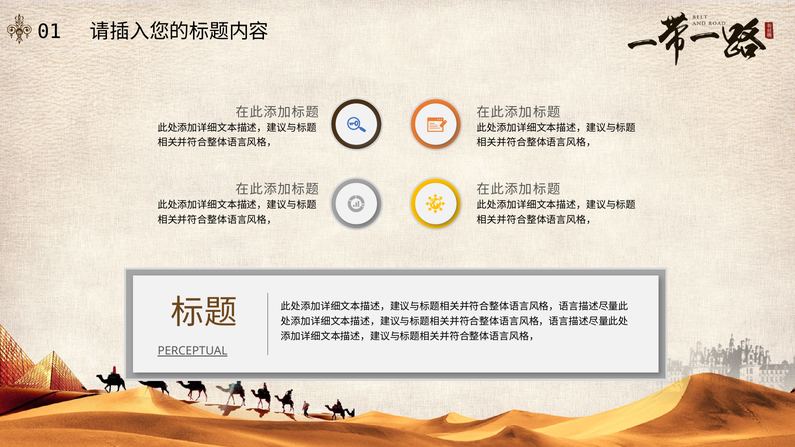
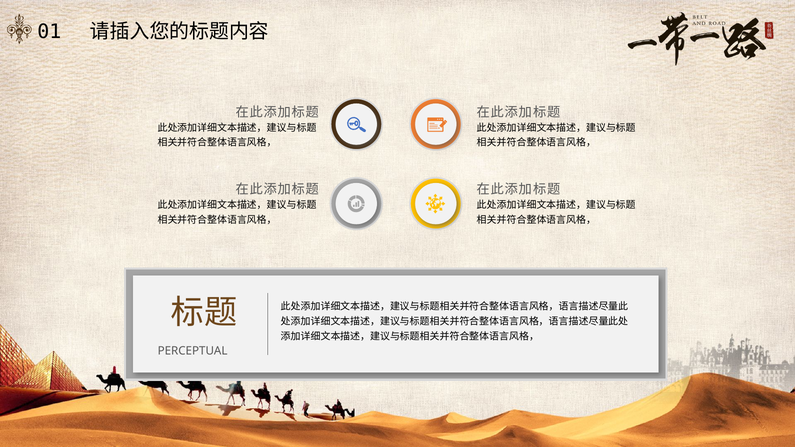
PERCEPTUAL underline: present -> none (193, 351)
